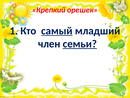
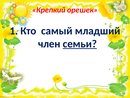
самый underline: present -> none (57, 31)
